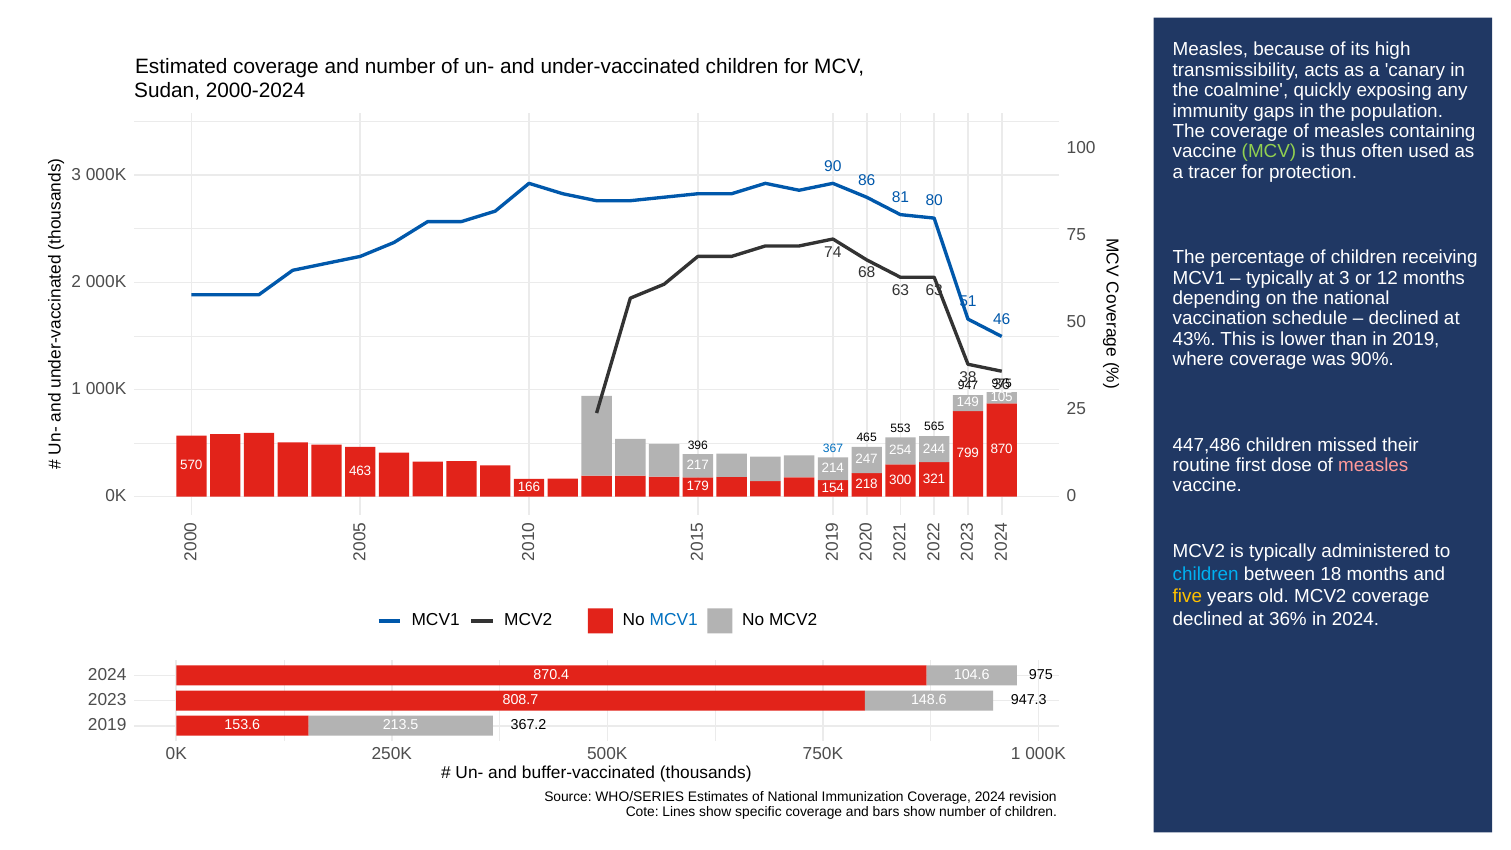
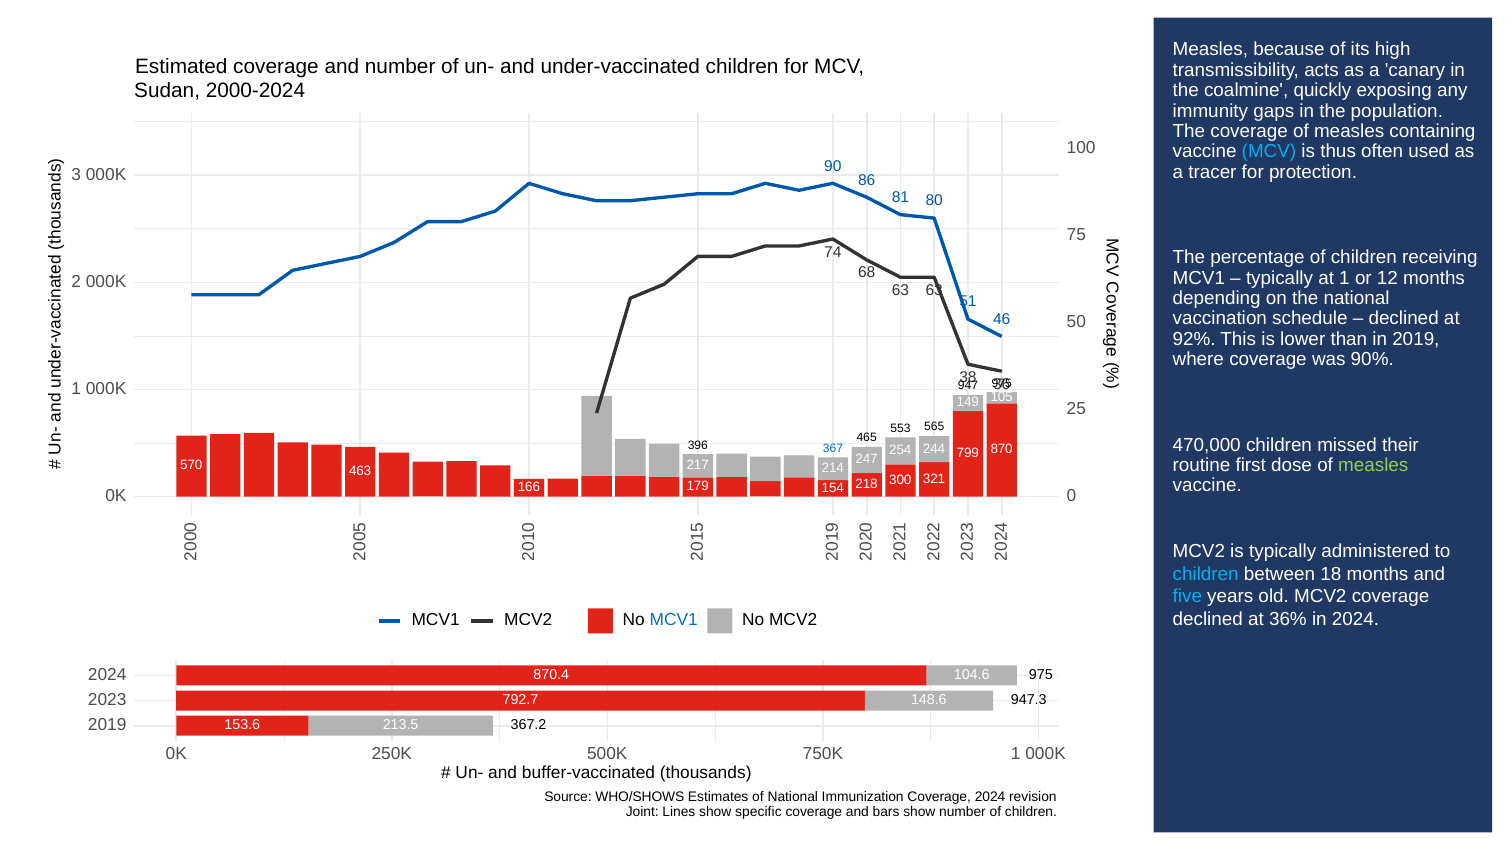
MCV colour: light green -> light blue (1269, 152)
at 3: 3 -> 1 (1344, 278)
43%: 43% -> 92% (1194, 339)
447,486: 447,486 -> 470,000 (1207, 445)
measles colour: pink -> light green (1373, 465)
five colour: yellow -> light blue (1187, 596)
808.7: 808.7 -> 792.7 (520, 700)
WHO/SERIES: WHO/SERIES -> WHO/SHOWS (640, 797)
Cote: Cote -> Joint (642, 812)
